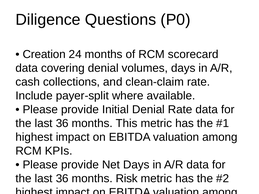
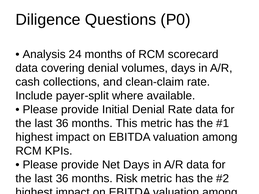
Creation: Creation -> Analysis (44, 54)
